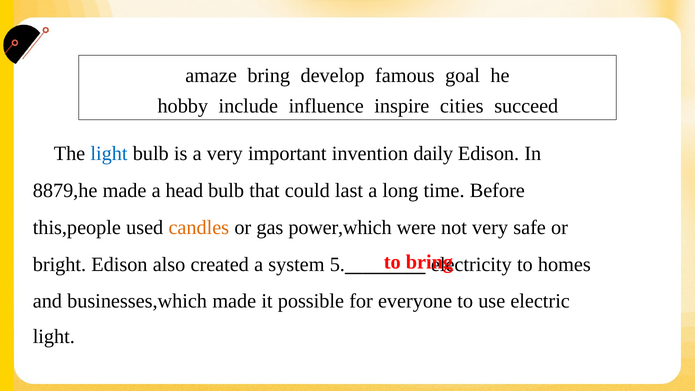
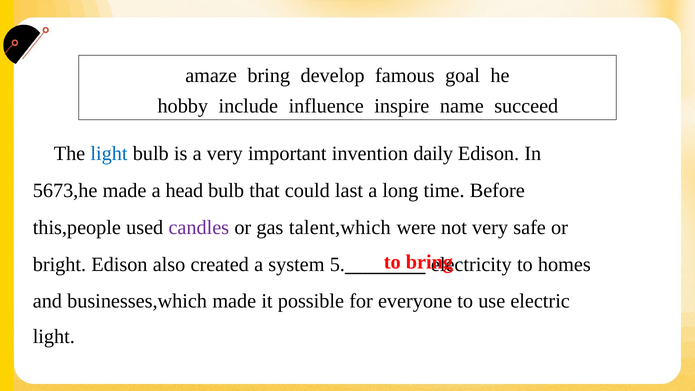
cities: cities -> name (462, 106)
8879,he: 8879,he -> 5673,he (65, 190)
candles colour: orange -> purple (199, 227)
power,which: power,which -> talent,which (340, 227)
